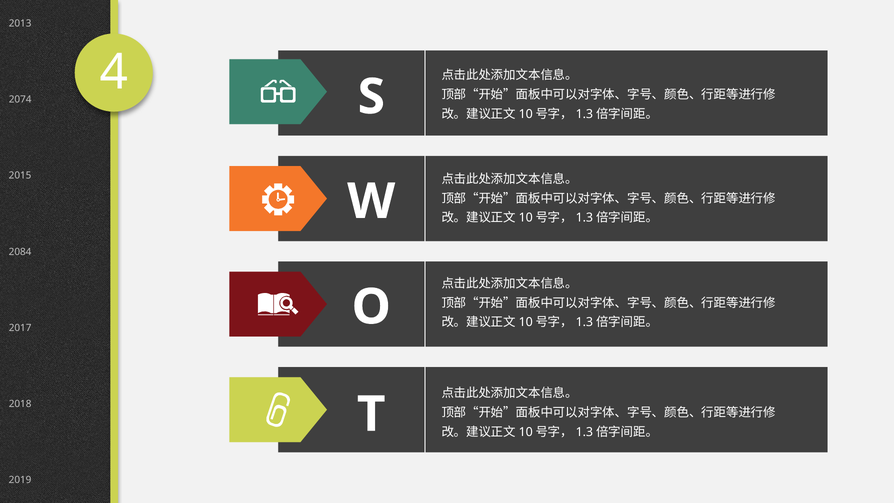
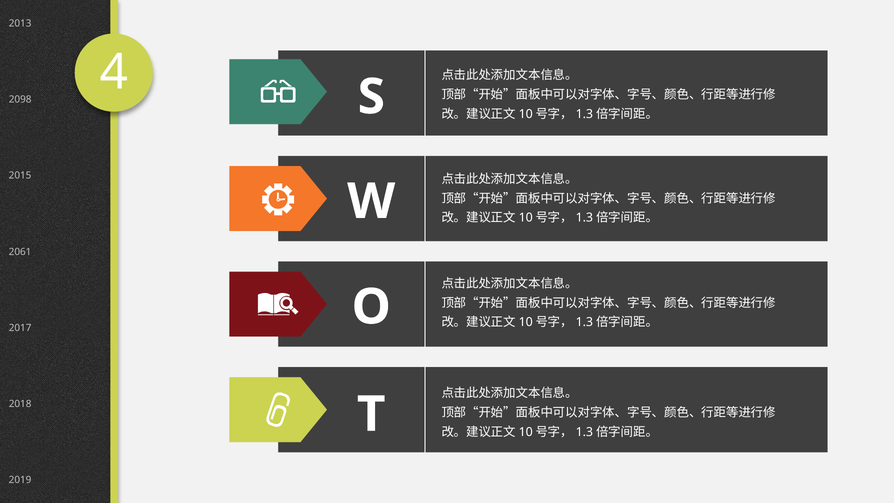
2074: 2074 -> 2098 (20, 99)
2084: 2084 -> 2061 (20, 252)
